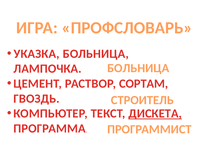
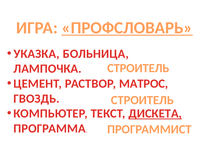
ПРОФСЛОВАРЬ underline: none -> present (127, 28)
БОЛЬНИЦА: БОЛЬНИЦА -> СТРОИТЕЛЬ (138, 68)
СОРТАМ: СОРТАМ -> МАТРОС (144, 84)
